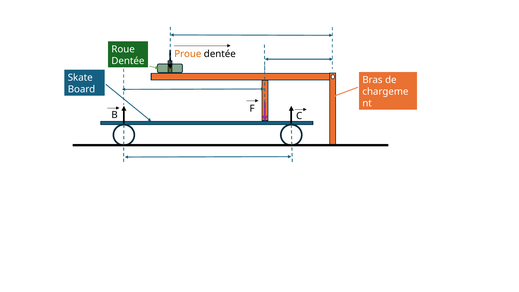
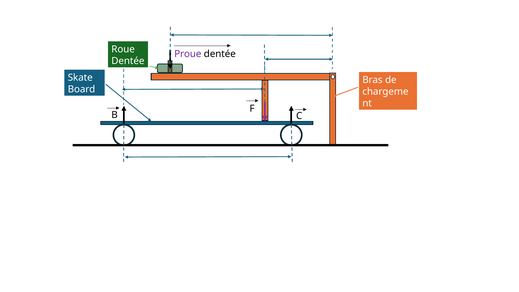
Proue colour: orange -> purple (188, 54)
